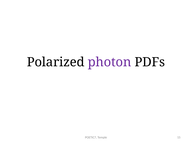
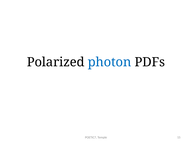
photon colour: purple -> blue (110, 62)
